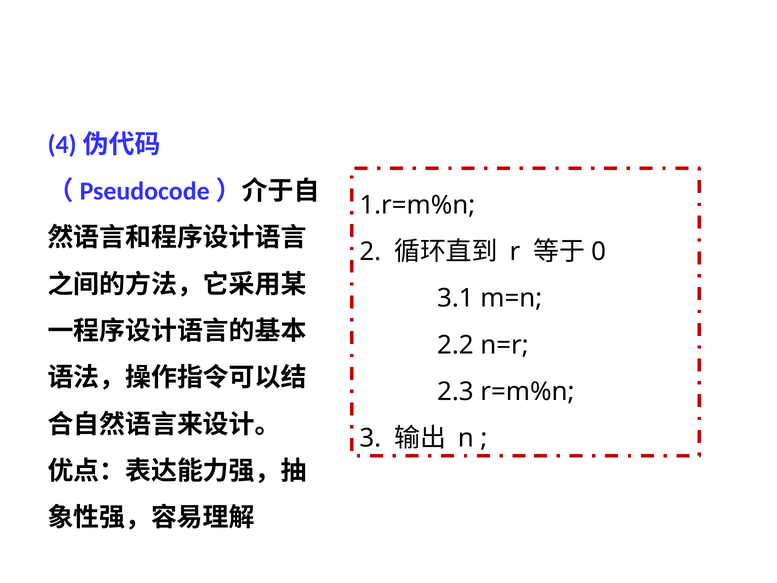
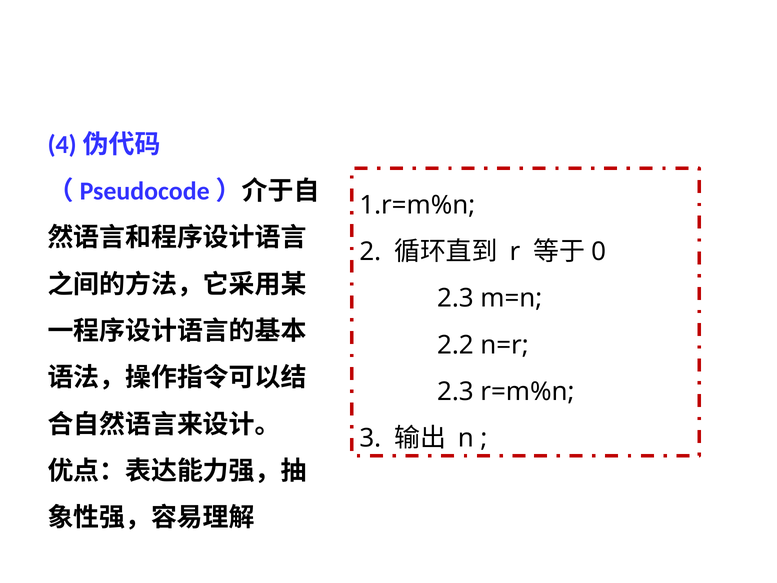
3.1: 3.1 -> 2.3 (455, 298)
